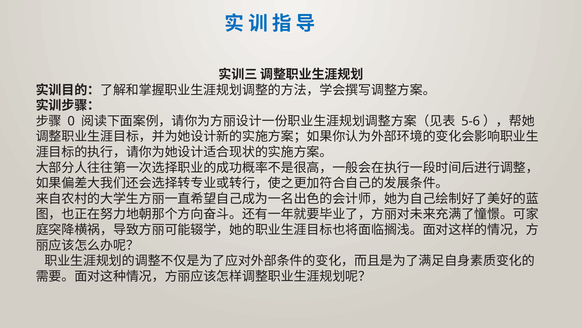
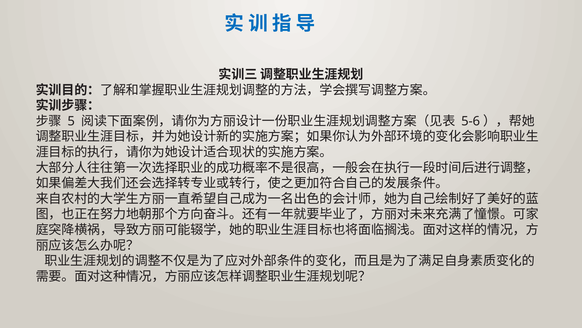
0: 0 -> 5 (71, 121)
